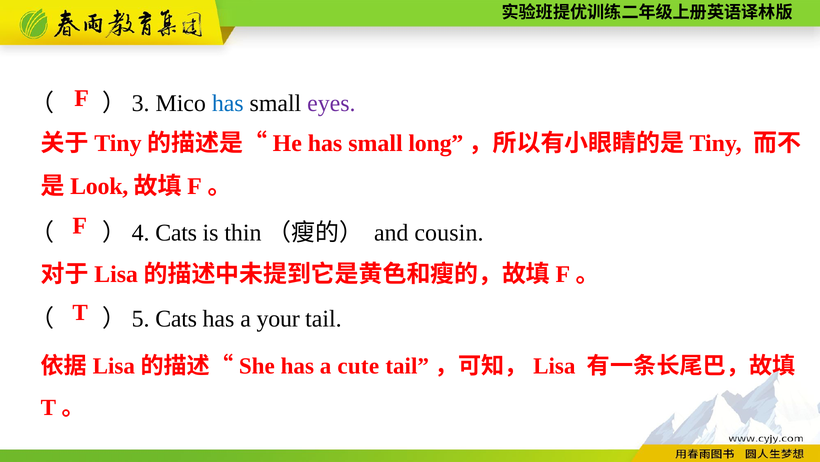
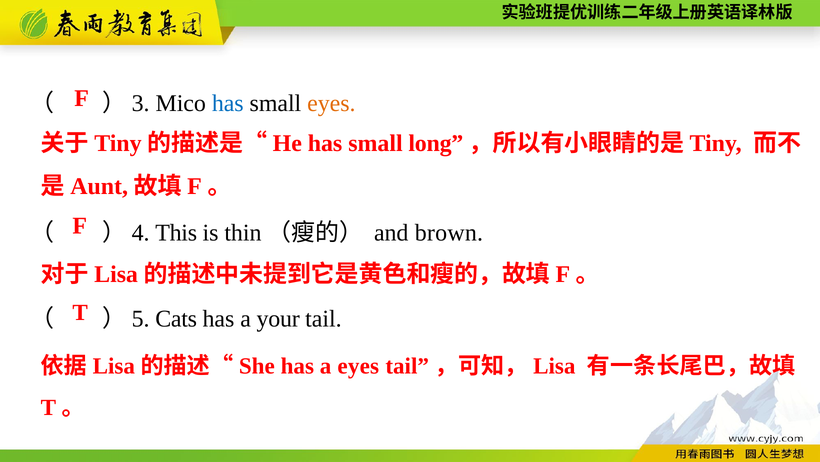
eyes colour: purple -> orange (331, 103)
Look: Look -> Aunt (99, 186)
Cats: Cats -> This (176, 232)
cousin: cousin -> brown (449, 232)
a cute: cute -> eyes (358, 366)
